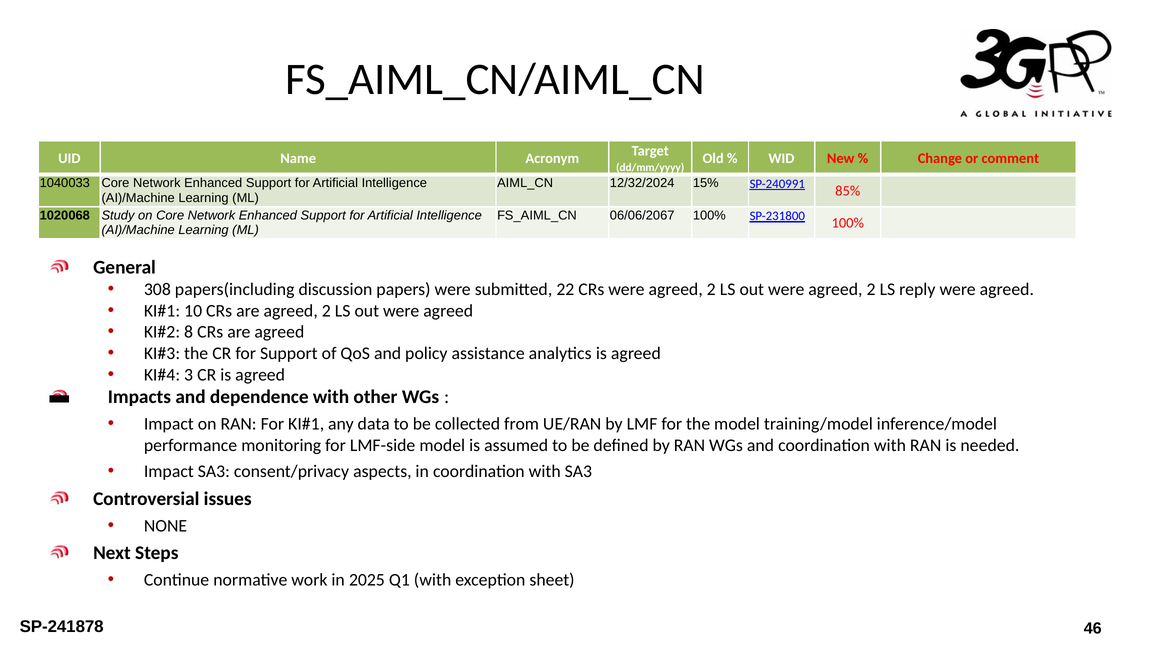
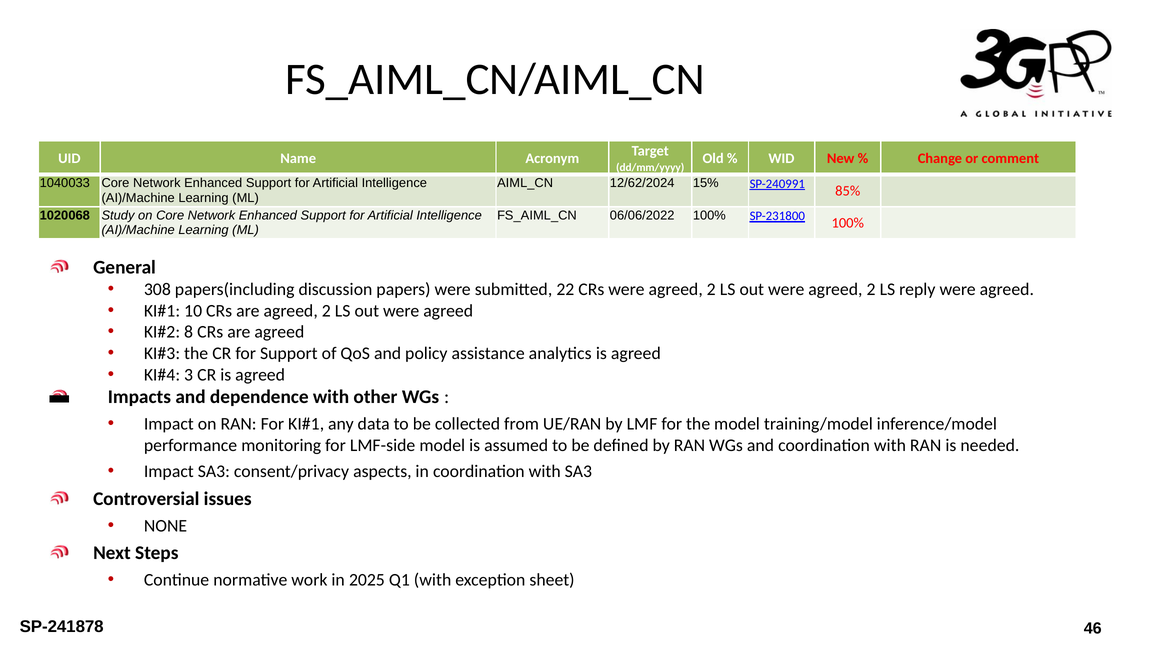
12/32/2024: 12/32/2024 -> 12/62/2024 (642, 183)
06/06/2067: 06/06/2067 -> 06/06/2022 (642, 215)
